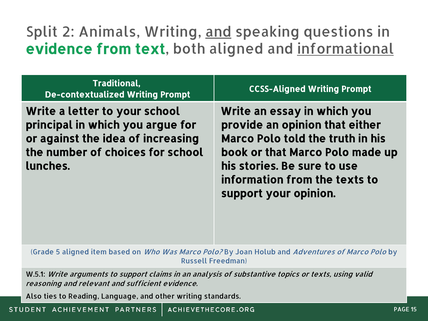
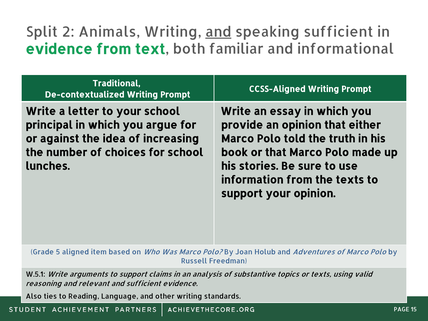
speaking questions: questions -> sufficient (338, 32)
both aligned: aligned -> familiar (236, 49)
informational underline: present -> none (345, 49)
